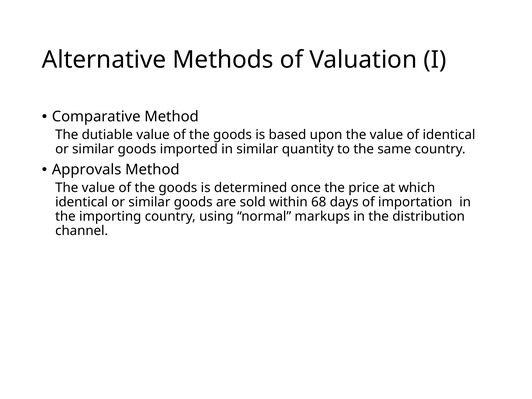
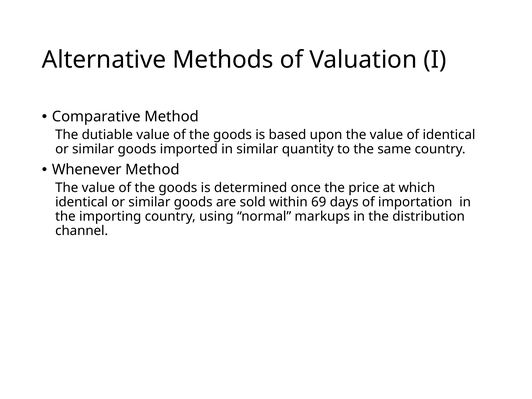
Approvals: Approvals -> Whenever (87, 170)
68: 68 -> 69 (319, 202)
